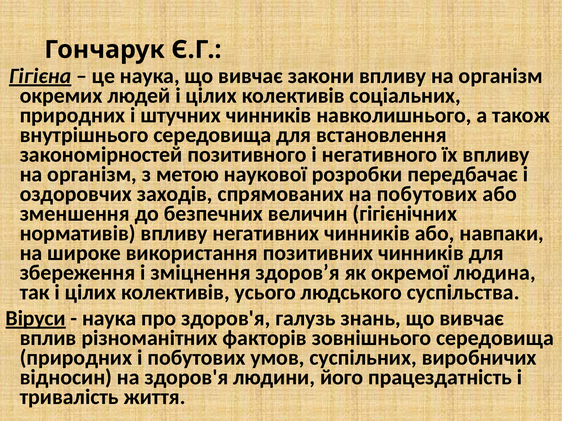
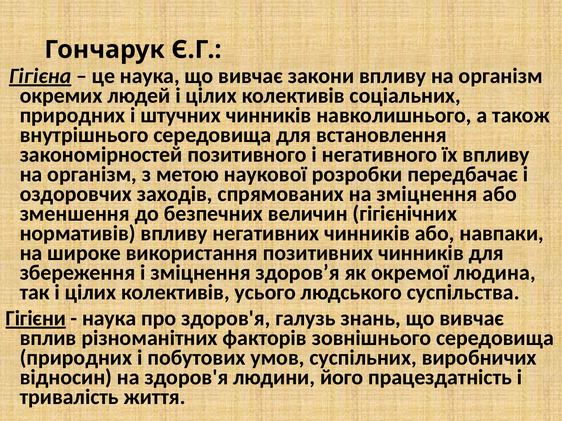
на побутових: побутових -> зміцнення (427, 194)
Віруси: Віруси -> Гігієни (36, 319)
